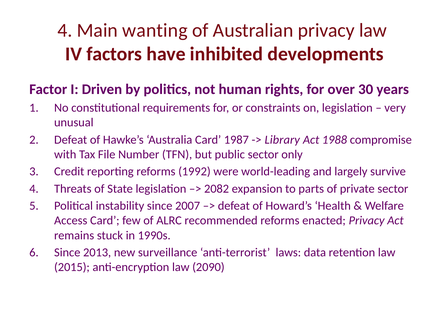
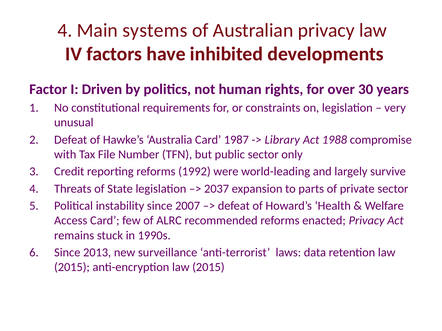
wanting: wanting -> systems (155, 30)
2082: 2082 -> 2037 (217, 189)
anti-encryption law 2090: 2090 -> 2015 (208, 268)
